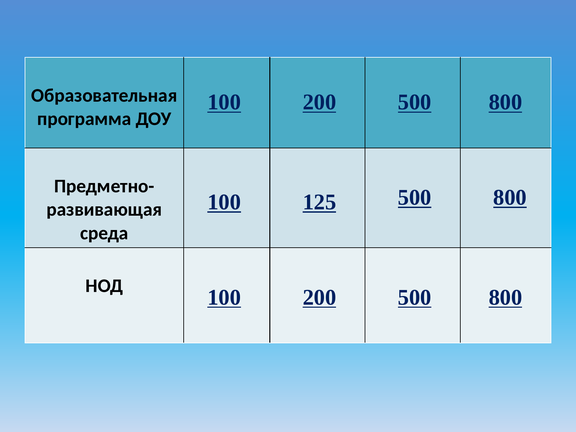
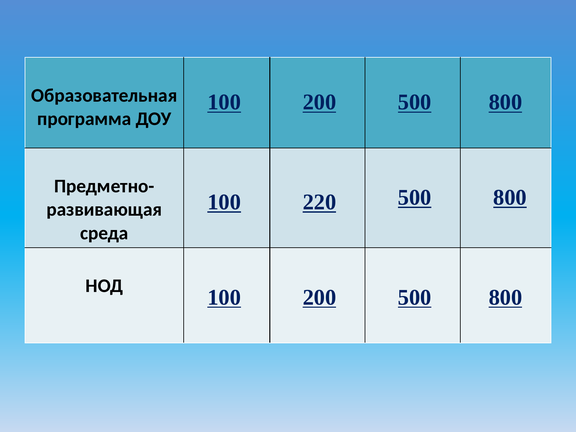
125: 125 -> 220 (319, 202)
